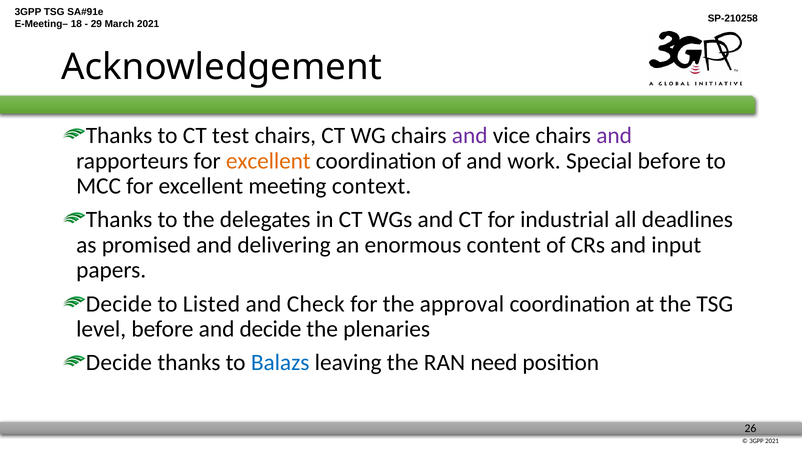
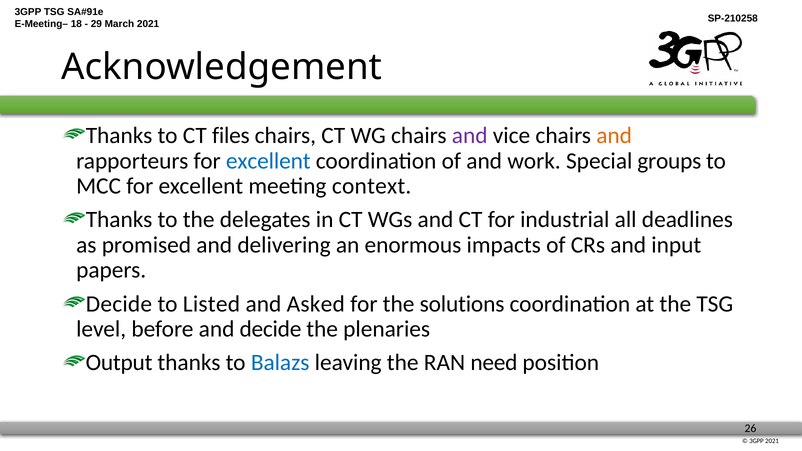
test: test -> files (231, 136)
and colour: purple -> orange (614, 136)
excellent colour: orange -> blue (268, 161)
Special before: before -> groups (669, 161)
content: content -> impacts (504, 245)
Check: Check -> Asked (316, 304)
approval: approval -> solutions (462, 304)
Decide: Decide -> Output (119, 363)
